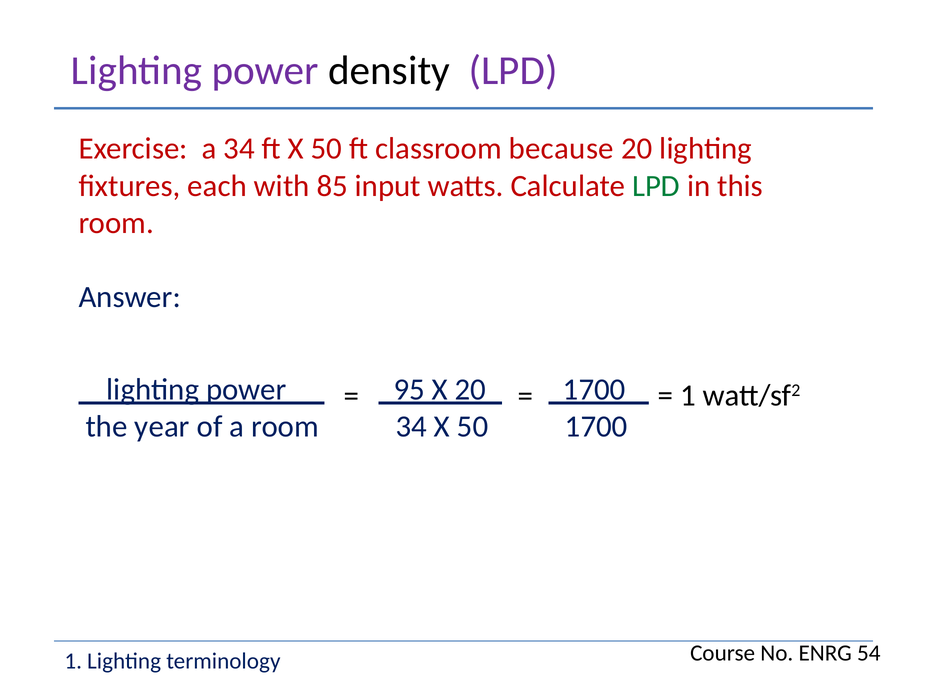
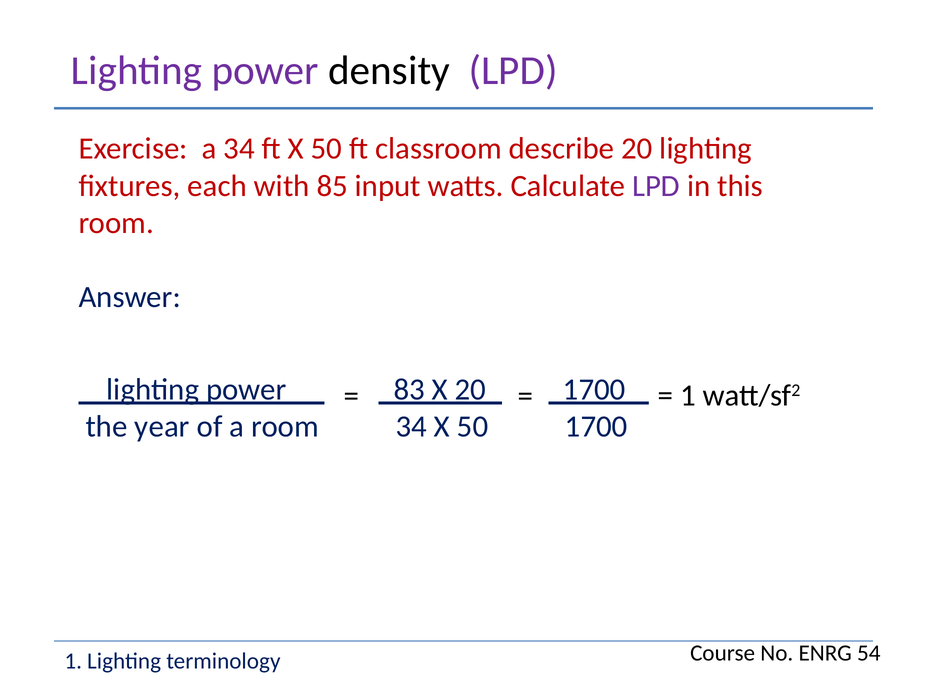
because: because -> describe (561, 149)
LPD colour: green -> purple (656, 186)
95: 95 -> 83 (409, 390)
